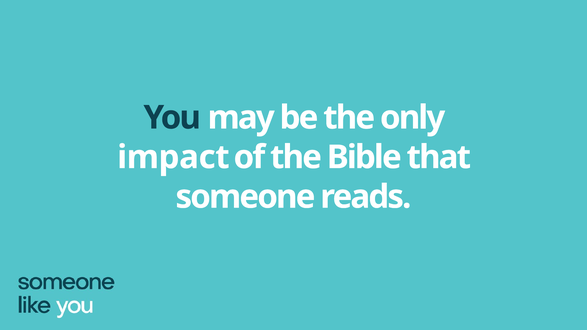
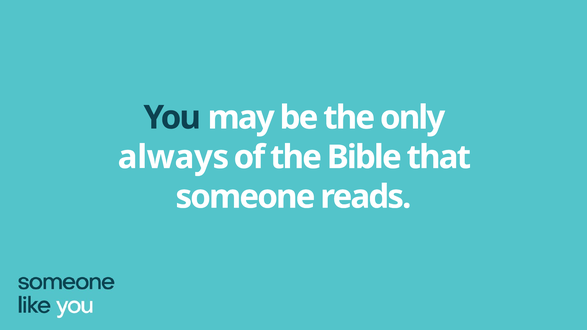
impact: impact -> always (173, 157)
